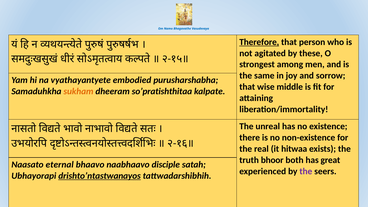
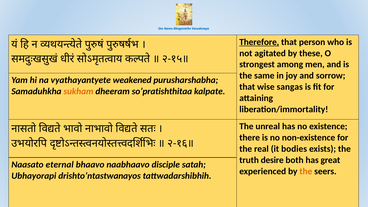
embodied: embodied -> weakened (132, 80)
middle: middle -> sangas (290, 87)
hitwaa: hitwaa -> bodies (294, 149)
bhoor: bhoor -> desire (272, 160)
the colour: purple -> orange (306, 171)
drishto’ntastwanayos underline: present -> none (100, 176)
